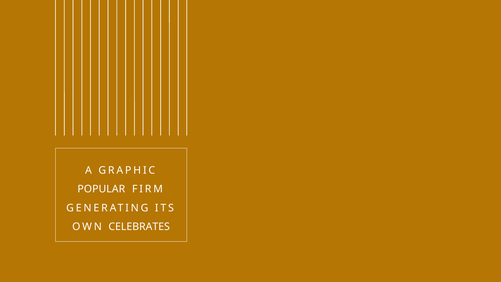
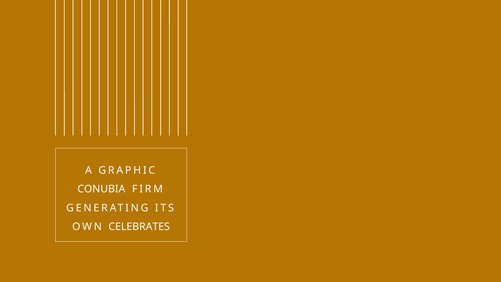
POPULAR: POPULAR -> CONUBIA (101, 189)
